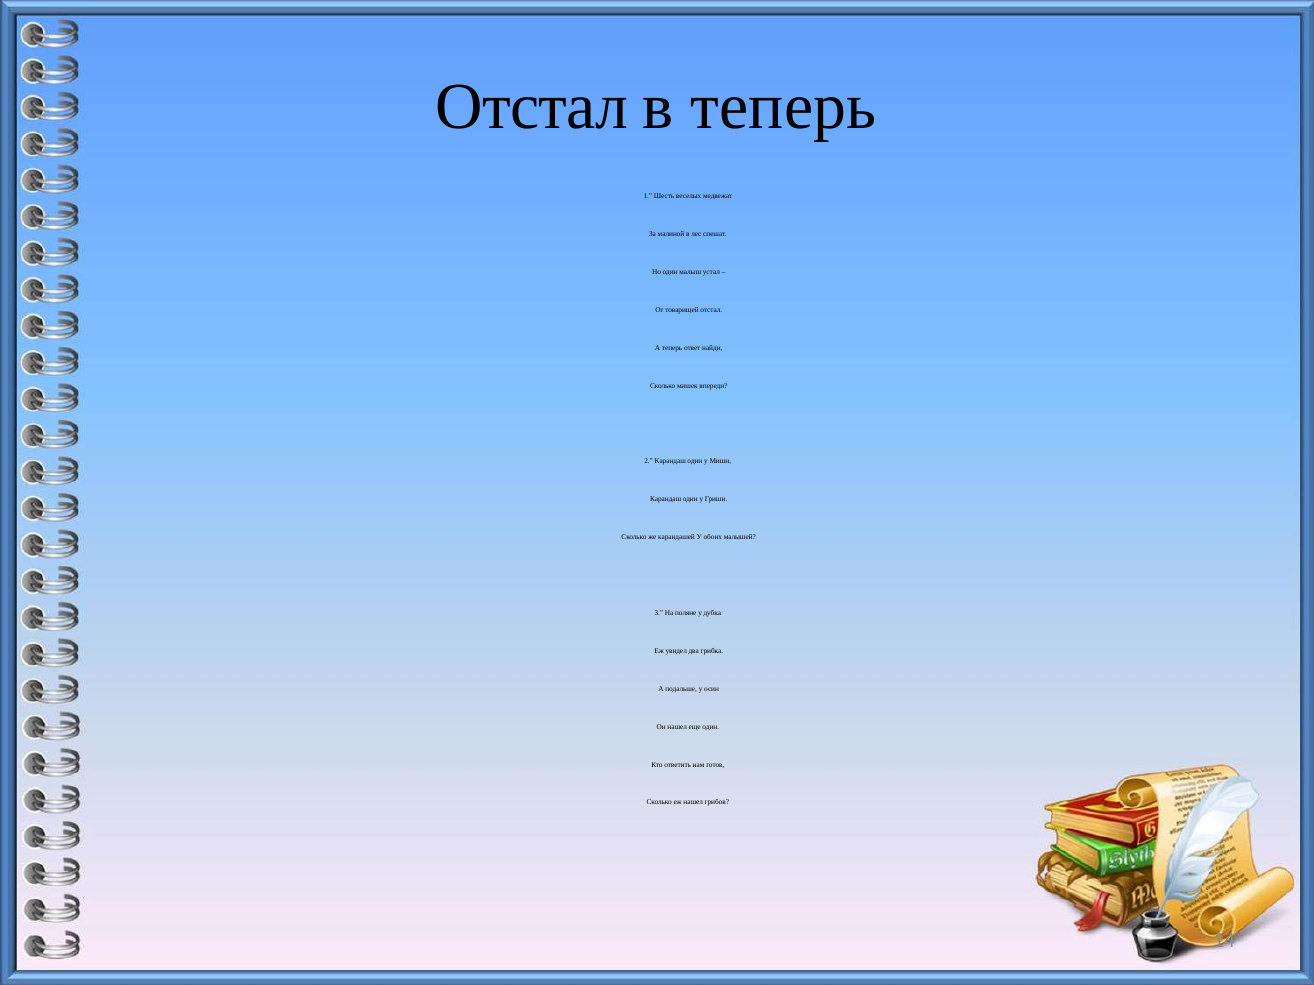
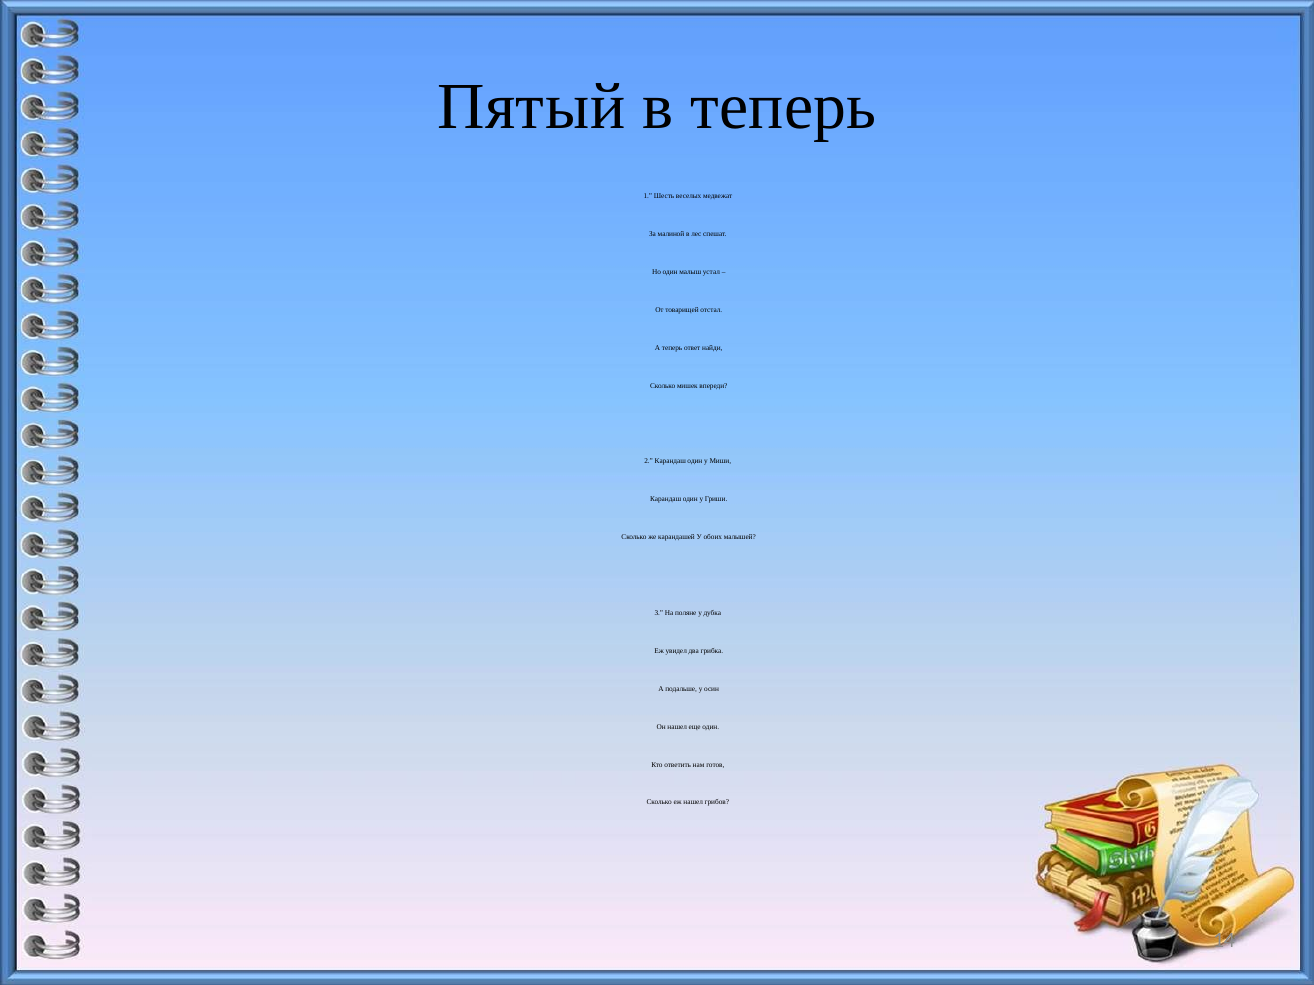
Отстал: Отстал -> Пятый (531, 106)
